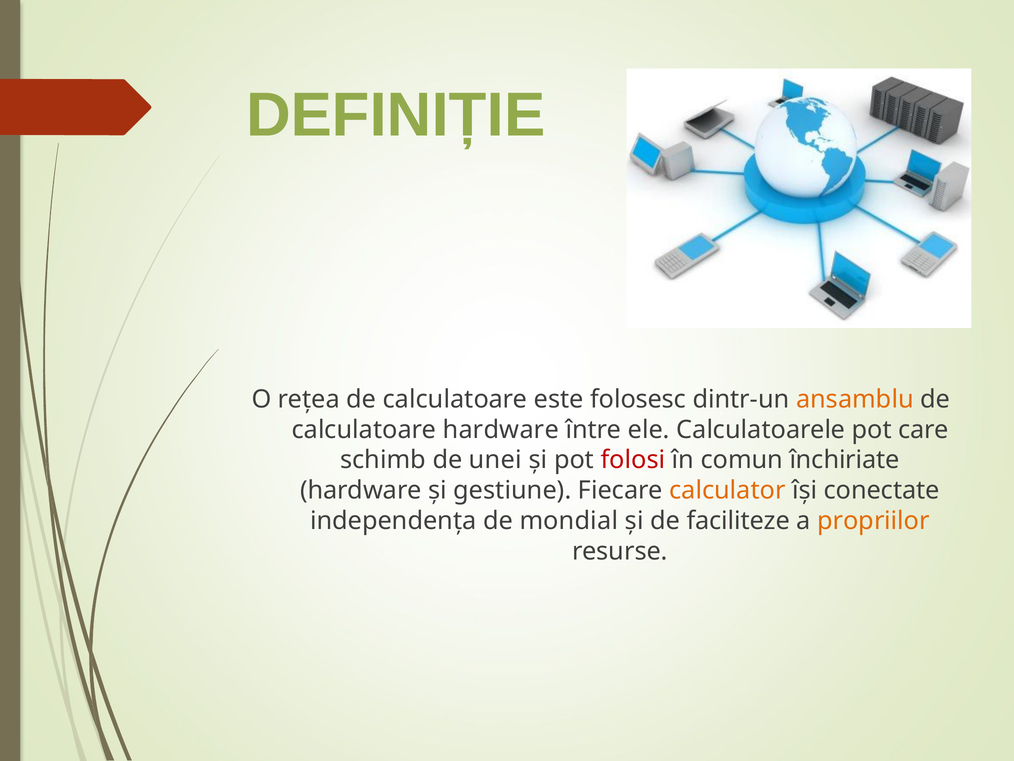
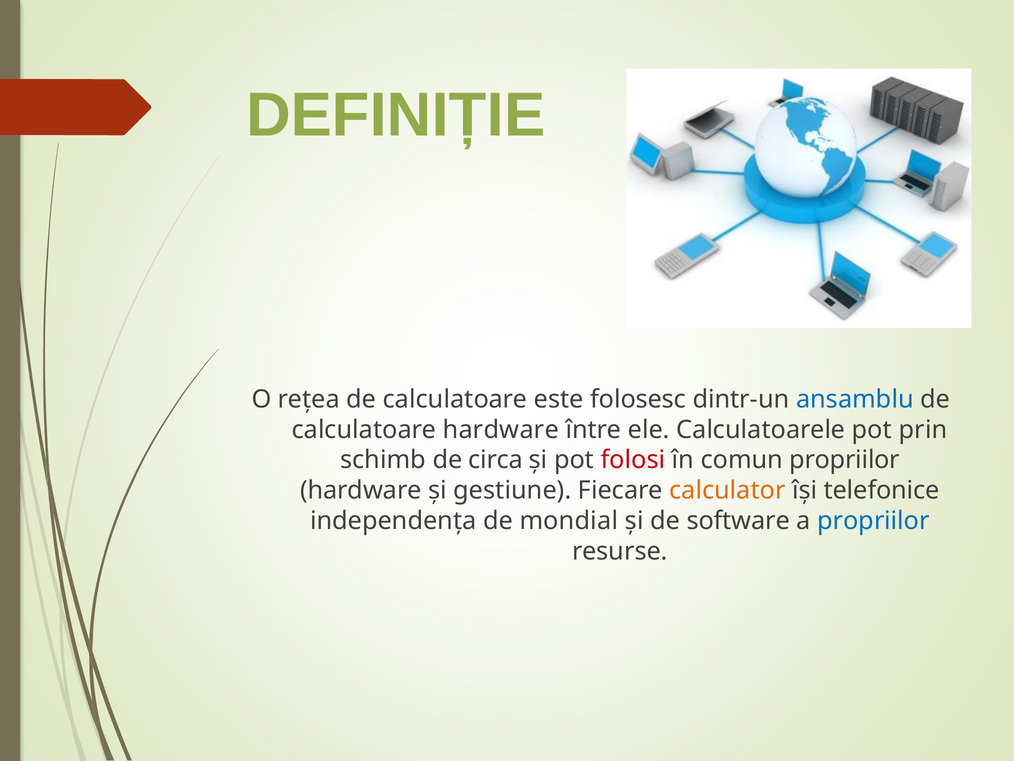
ansamblu colour: orange -> blue (855, 399)
care: care -> prin (923, 429)
unei: unei -> circa (496, 460)
comun închiriate: închiriate -> propriilor (845, 460)
conectate: conectate -> telefonice (882, 490)
faciliteze: faciliteze -> software (738, 521)
propriilor colour: orange -> blue (873, 521)
